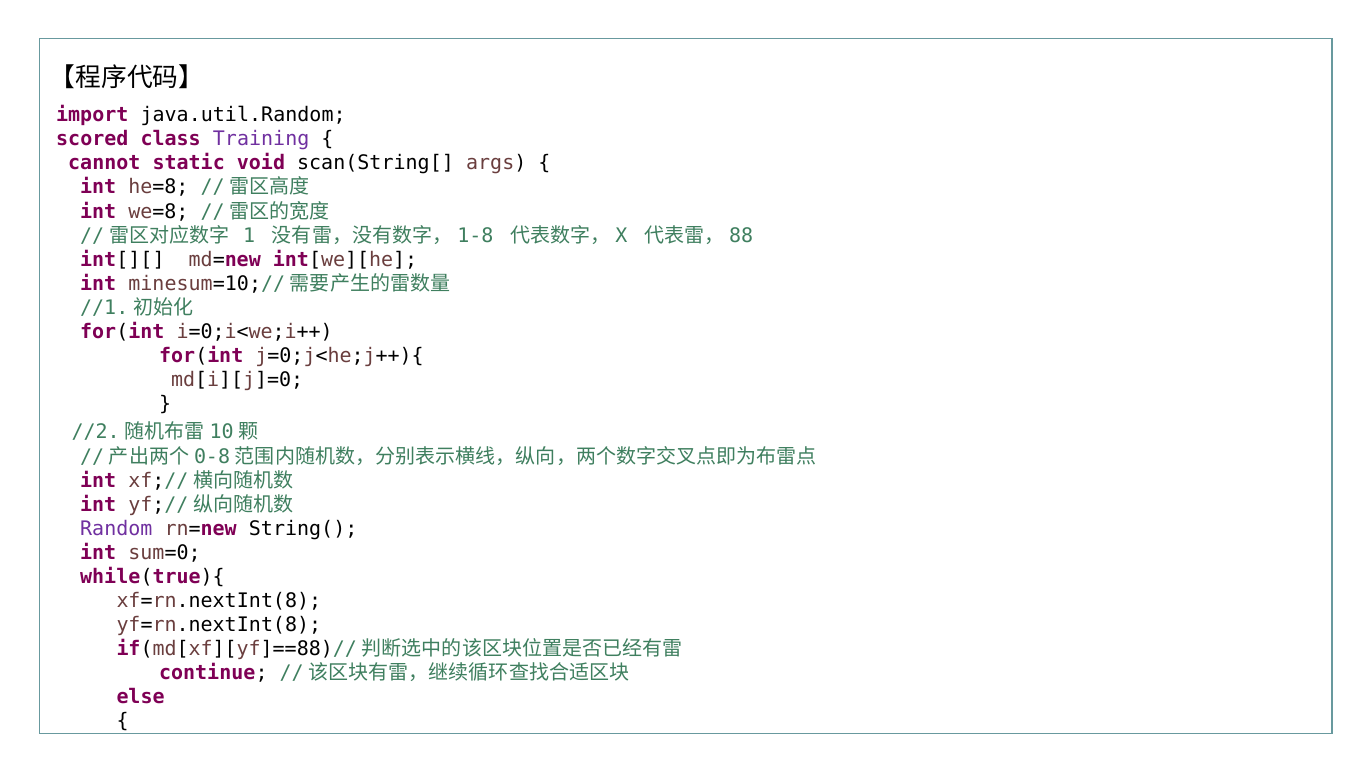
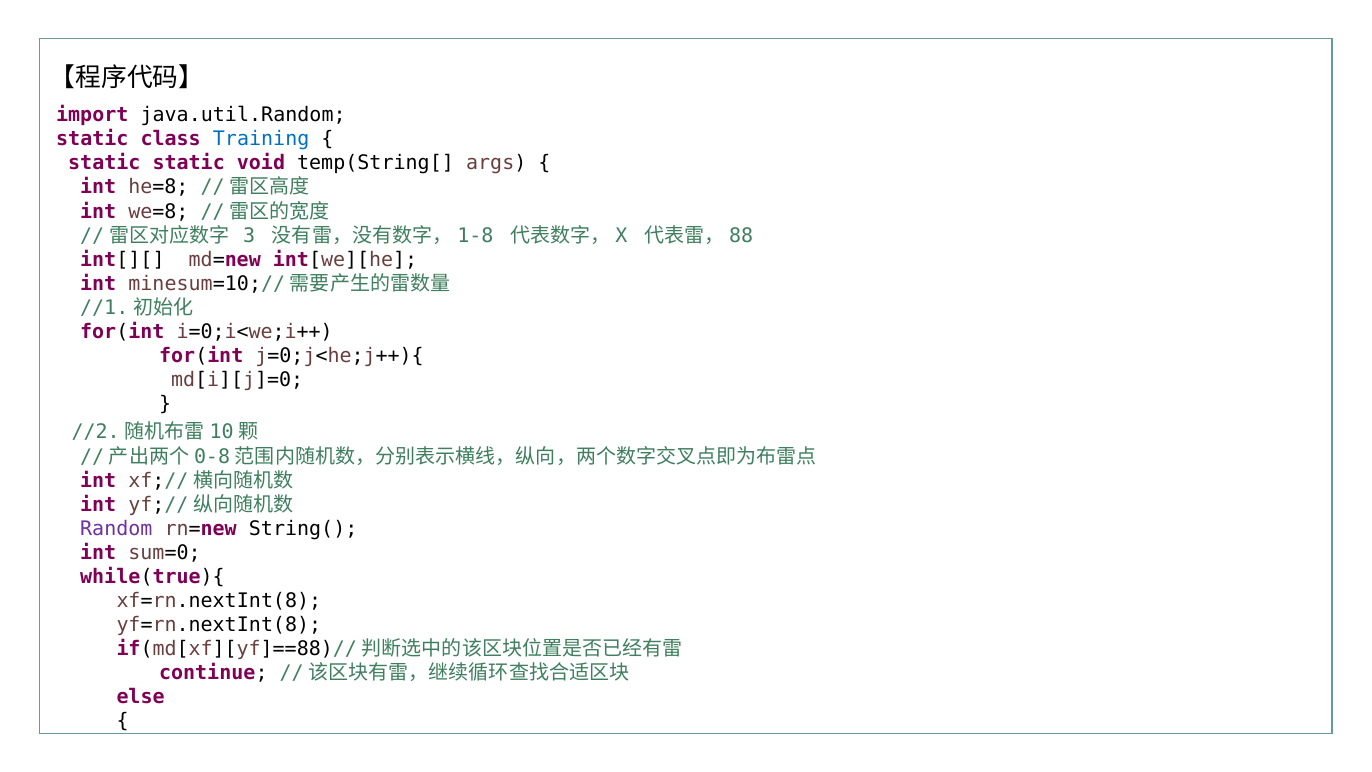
scored: scored -> static (92, 139)
Training colour: purple -> blue (261, 139)
cannot: cannot -> static (104, 163)
scan(String[: scan(String[ -> temp(String[ (375, 163)
1: 1 -> 3 (249, 235)
